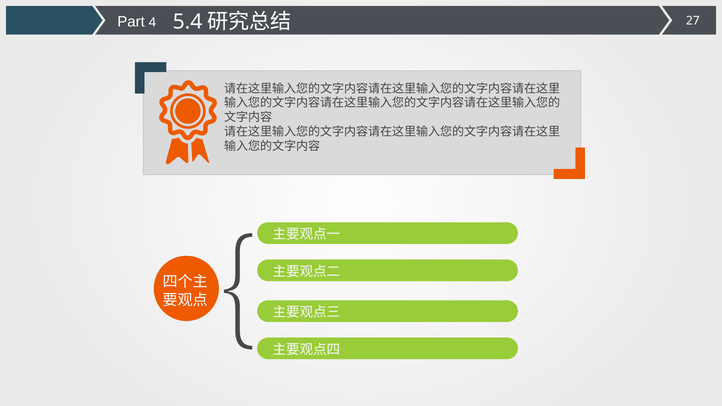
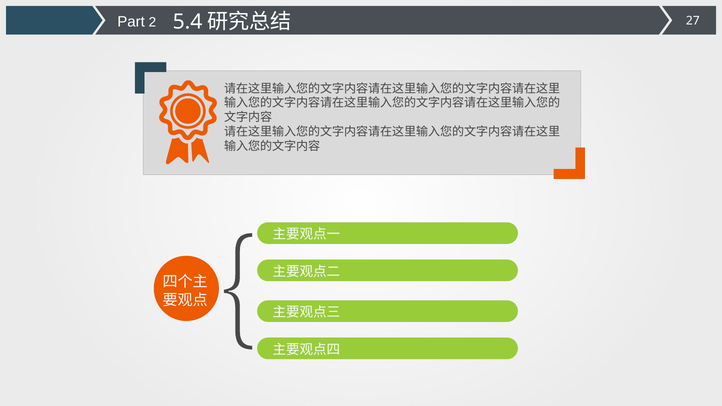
4: 4 -> 2 (152, 22)
